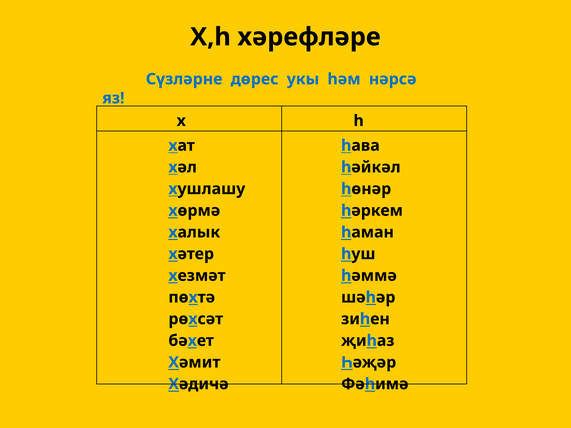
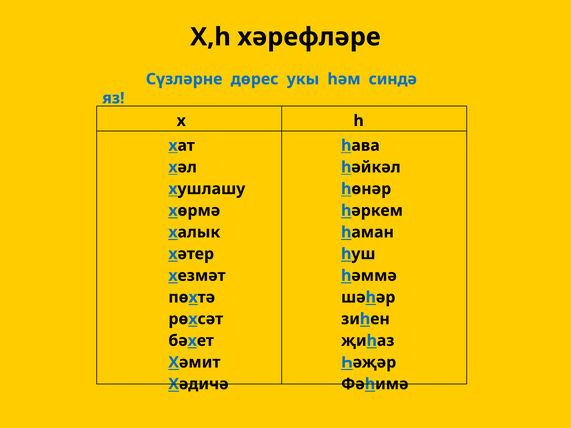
нәрсә: нәрсә -> синдә (393, 79)
